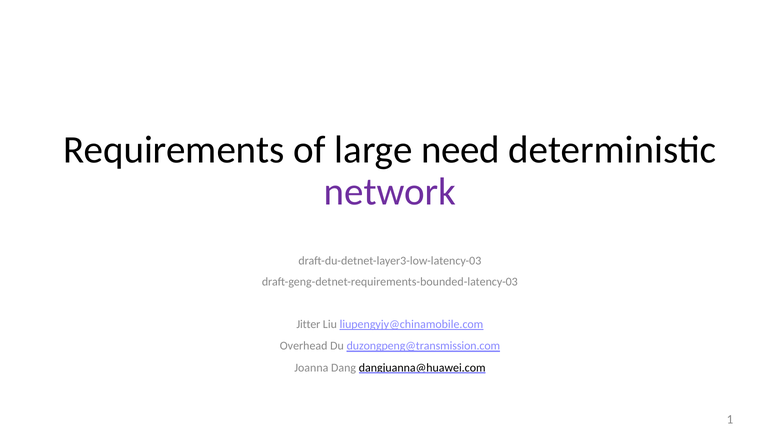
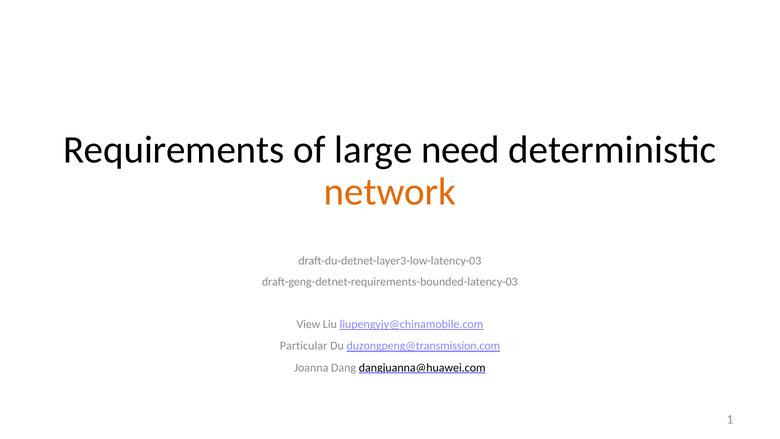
network colour: purple -> orange (390, 192)
Jitter: Jitter -> View (308, 324)
Overhead: Overhead -> Particular (304, 346)
